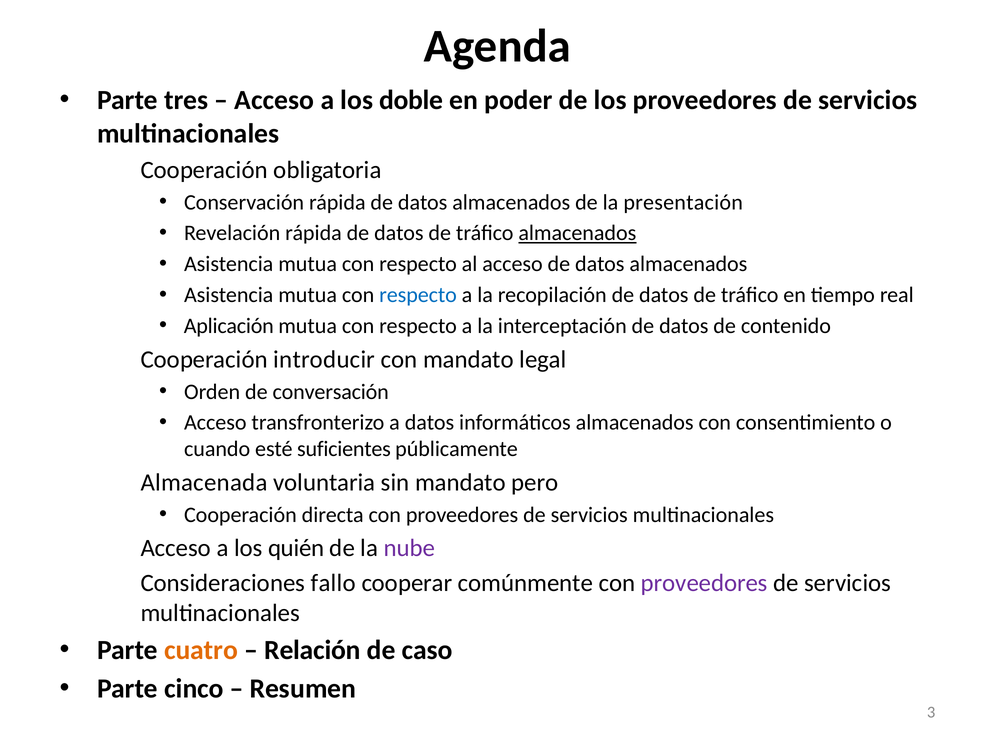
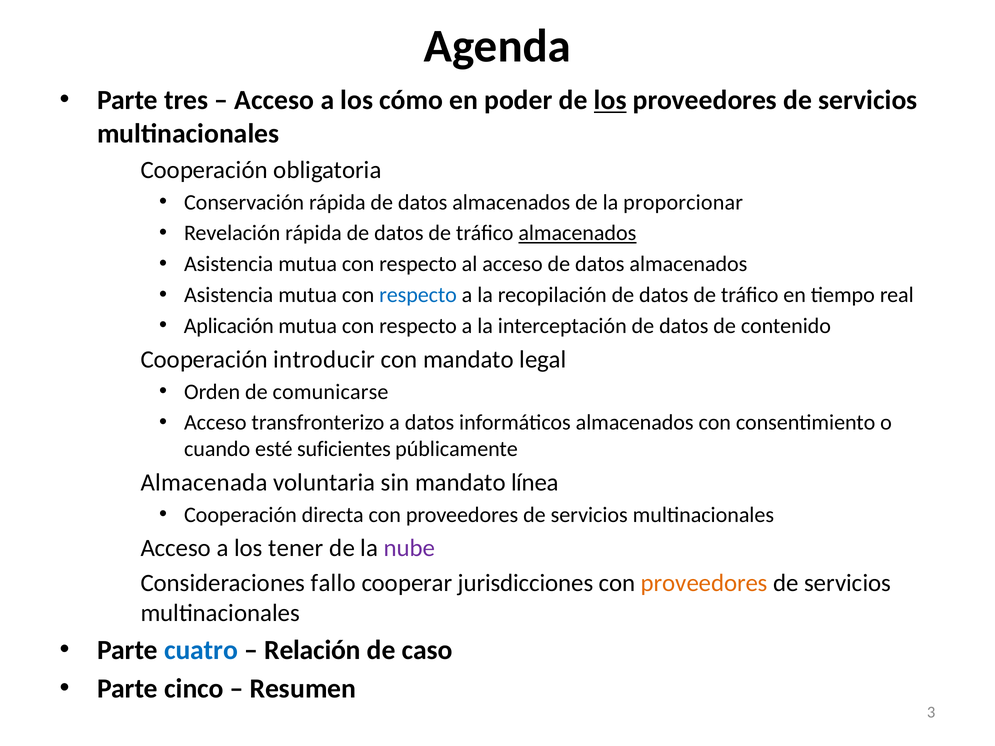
doble: doble -> cómo (411, 100)
los underline: none -> present (610, 100)
presentación: presentación -> proporcionar (683, 202)
conversación: conversación -> comunicarse (331, 392)
pero: pero -> línea (535, 483)
quién: quién -> tener (296, 548)
comúnmente: comúnmente -> jurisdicciones (526, 583)
proveedores colour: purple -> orange (704, 583)
cuatro colour: orange -> blue (201, 650)
